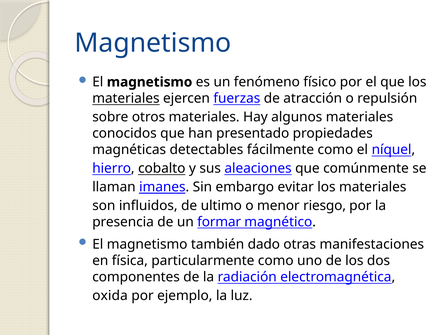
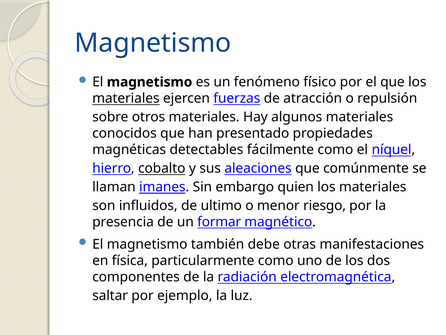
evitar: evitar -> quien (296, 187)
dado: dado -> debe (264, 244)
oxida: oxida -> saltar (110, 295)
